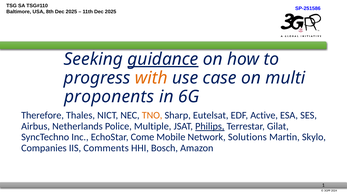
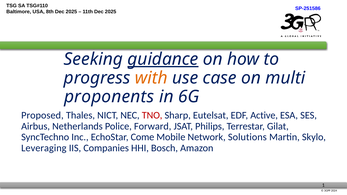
Therefore: Therefore -> Proposed (42, 115)
TNO colour: orange -> red (152, 115)
Multiple: Multiple -> Forward (153, 126)
Philips underline: present -> none (210, 126)
Companies: Companies -> Leveraging (44, 148)
Comments: Comments -> Companies (106, 148)
